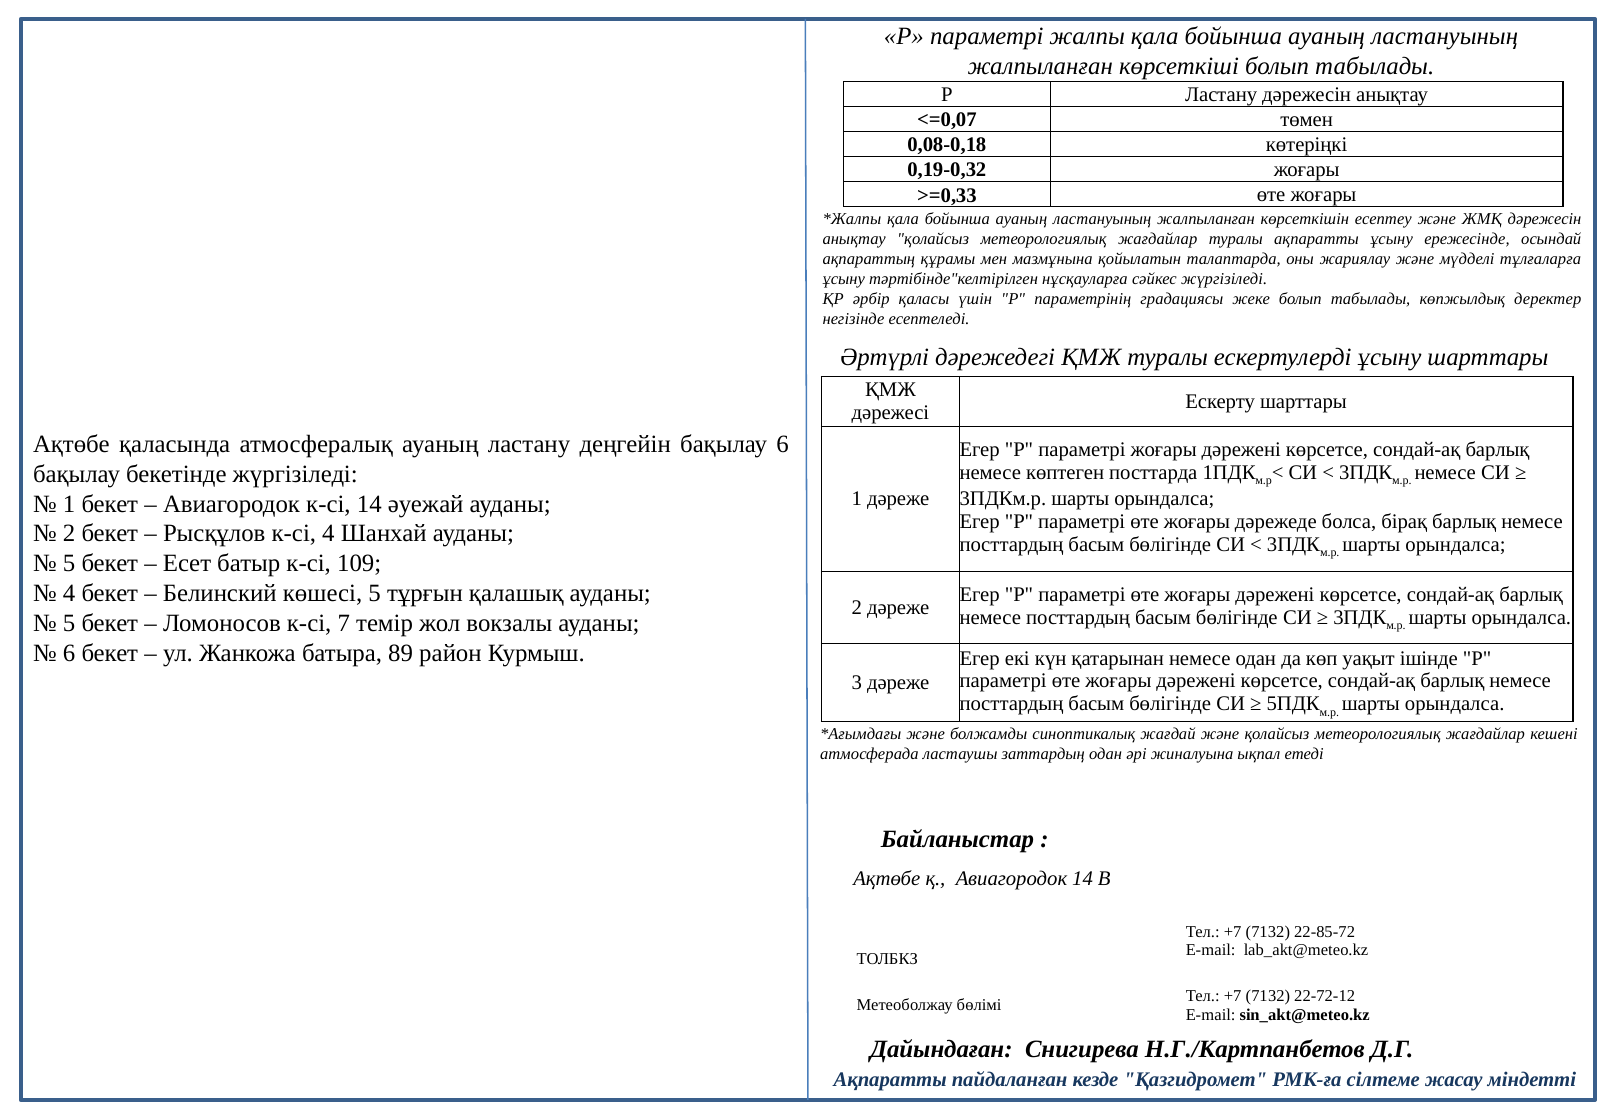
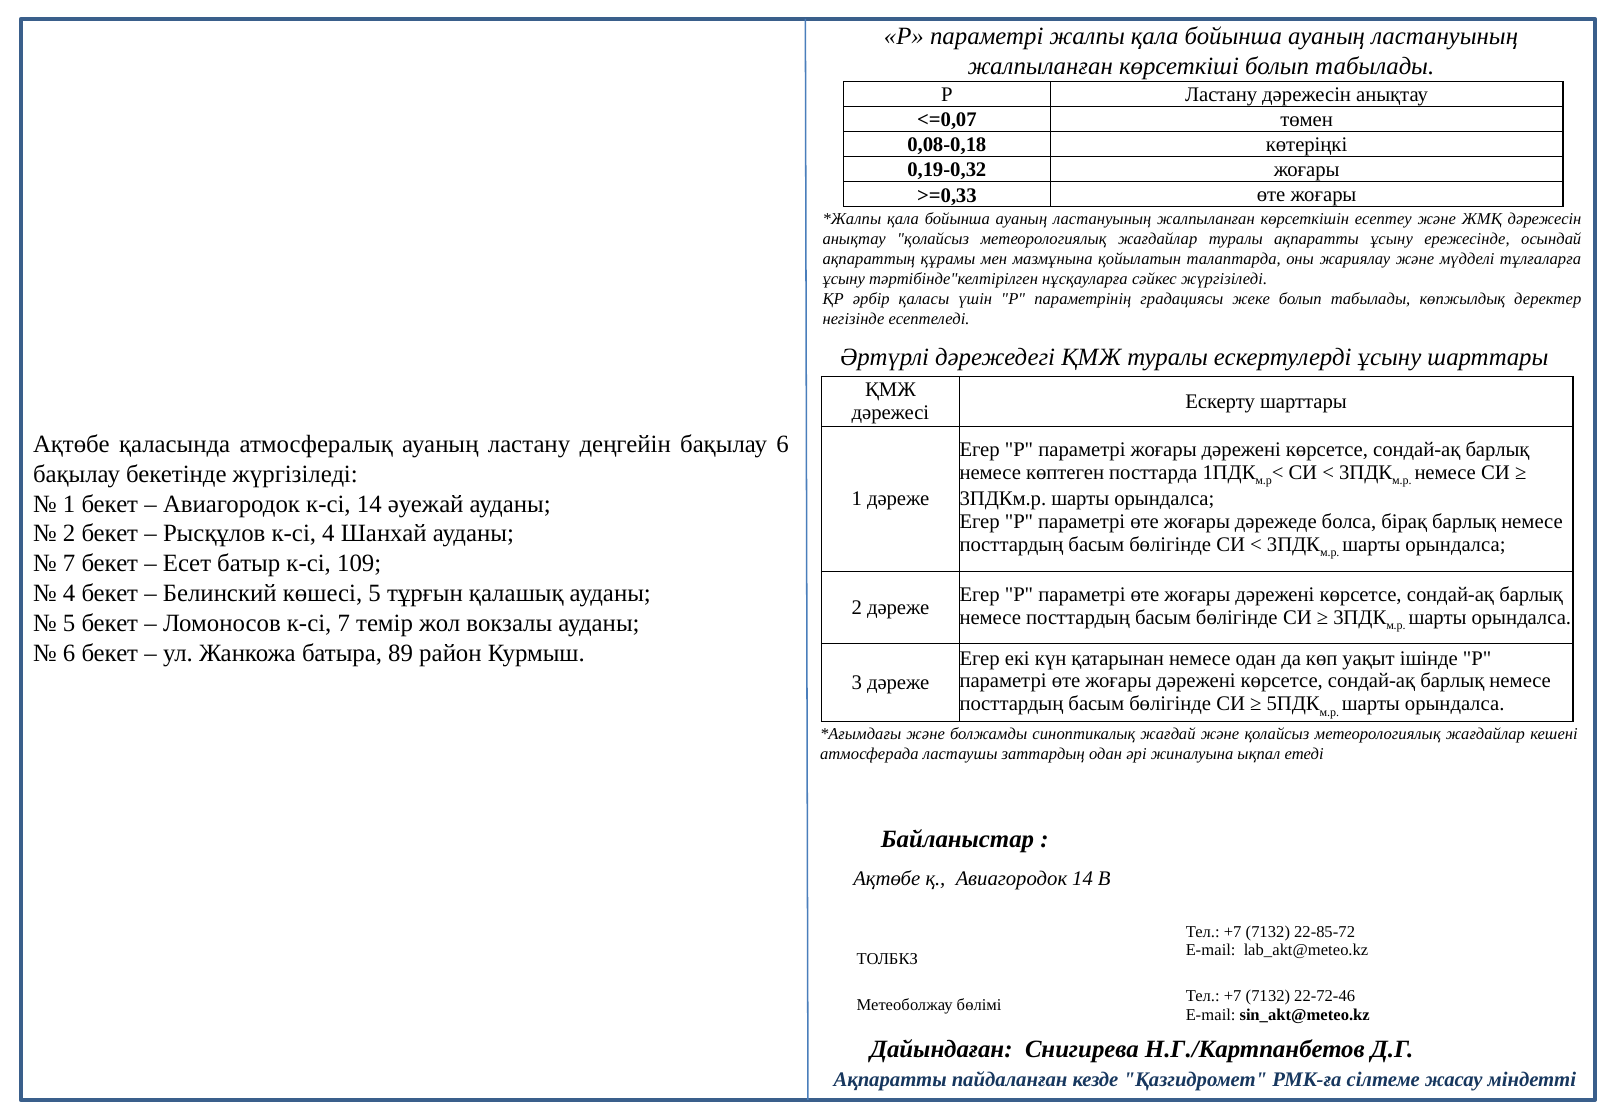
5: 5 -> 7 (69, 563)
22-72-12: 22-72-12 -> 22-72-46 (1325, 996)
